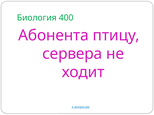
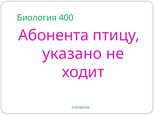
сервера: сервера -> указано (72, 54)
